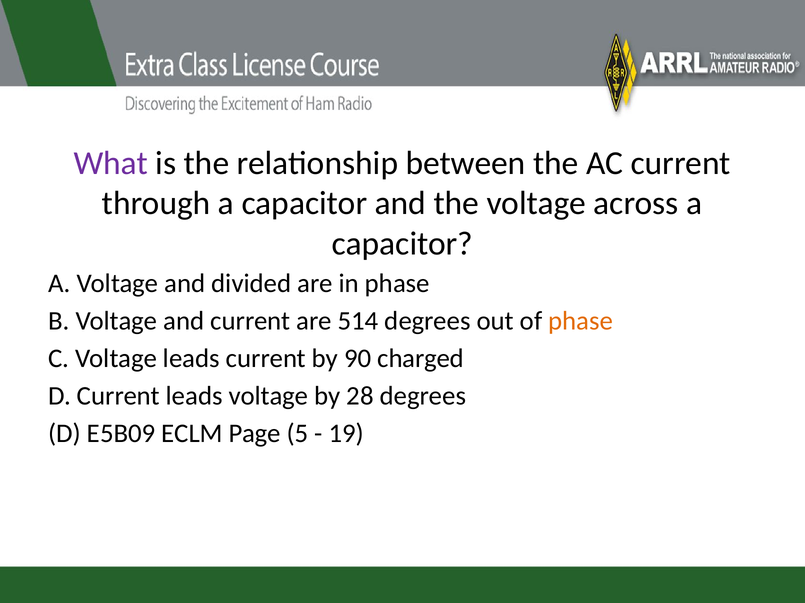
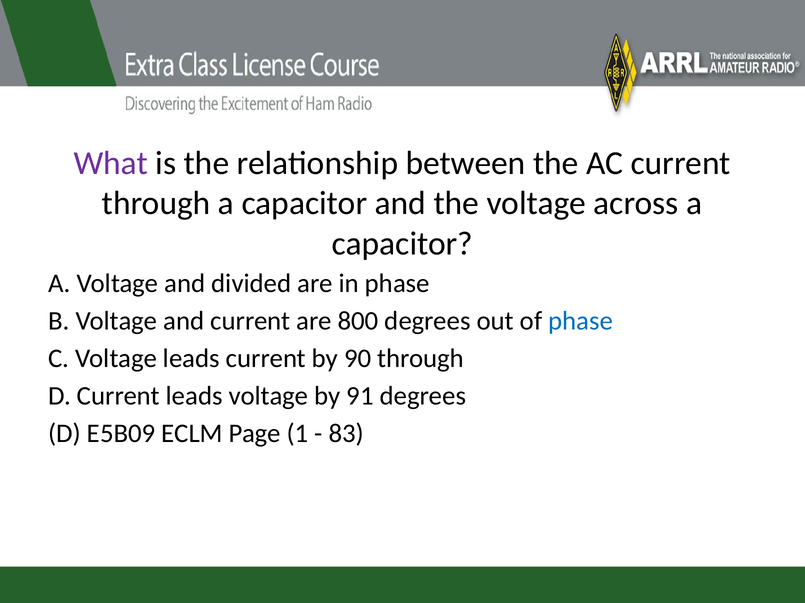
514: 514 -> 800 (358, 321)
phase colour: orange -> blue (581, 321)
90 charged: charged -> through (421, 359)
28: 28 -> 91 (360, 396)
5: 5 -> 1 (298, 434)
19: 19 -> 83 (346, 434)
